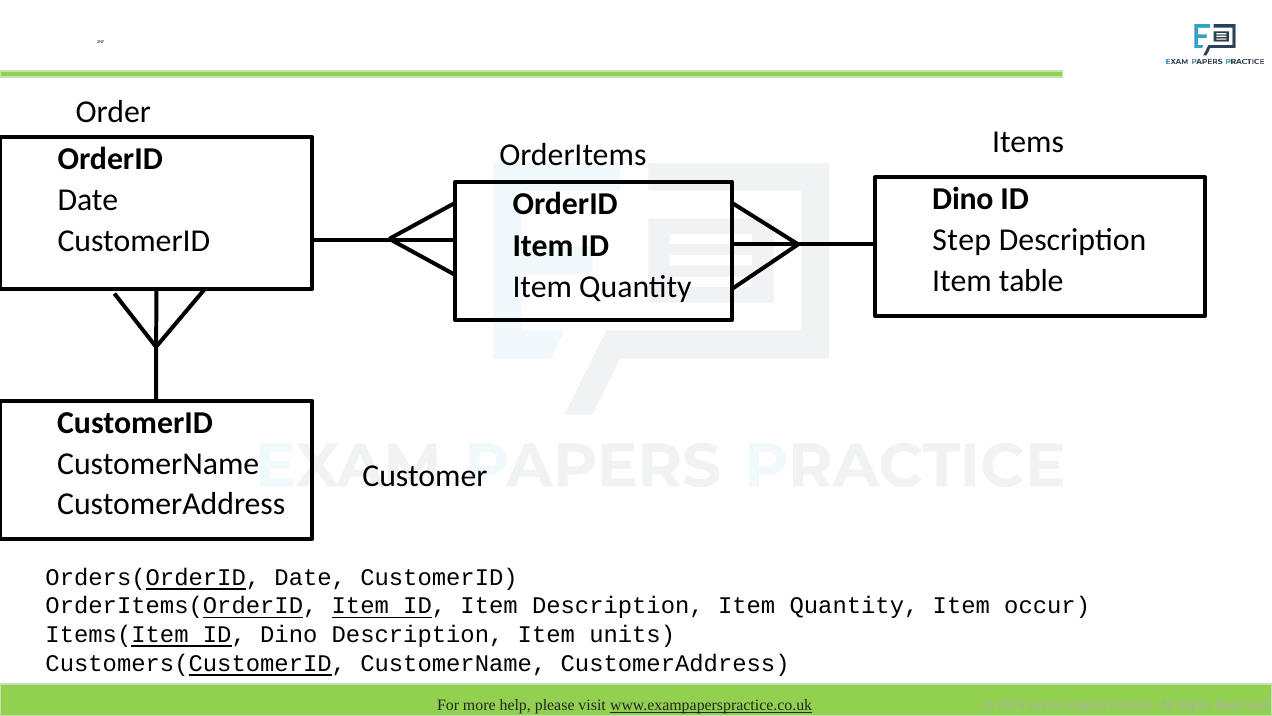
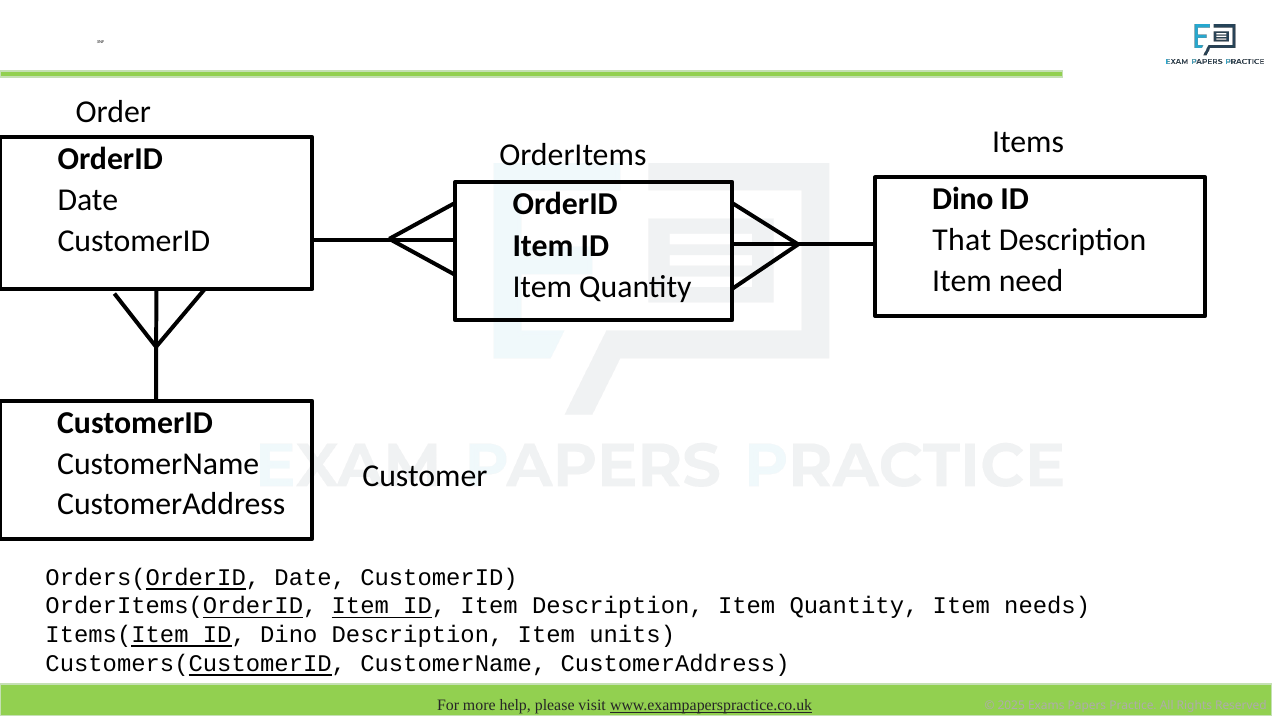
Step: Step -> That (962, 240)
table: table -> need (1031, 281)
occur: occur -> needs (1047, 606)
